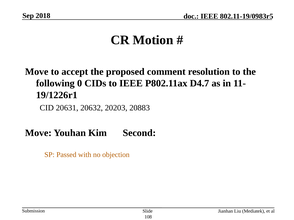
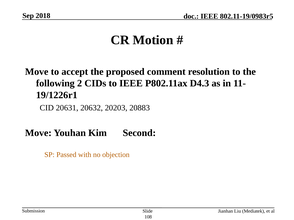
0: 0 -> 2 (80, 84)
D4.7: D4.7 -> D4.3 (199, 84)
